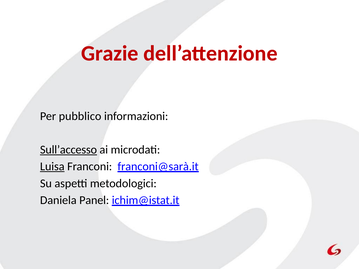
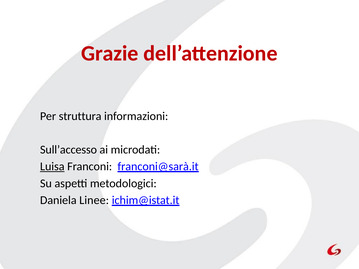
pubblico: pubblico -> struttura (80, 116)
Sull’accesso underline: present -> none (69, 150)
Panel: Panel -> Linee (94, 200)
